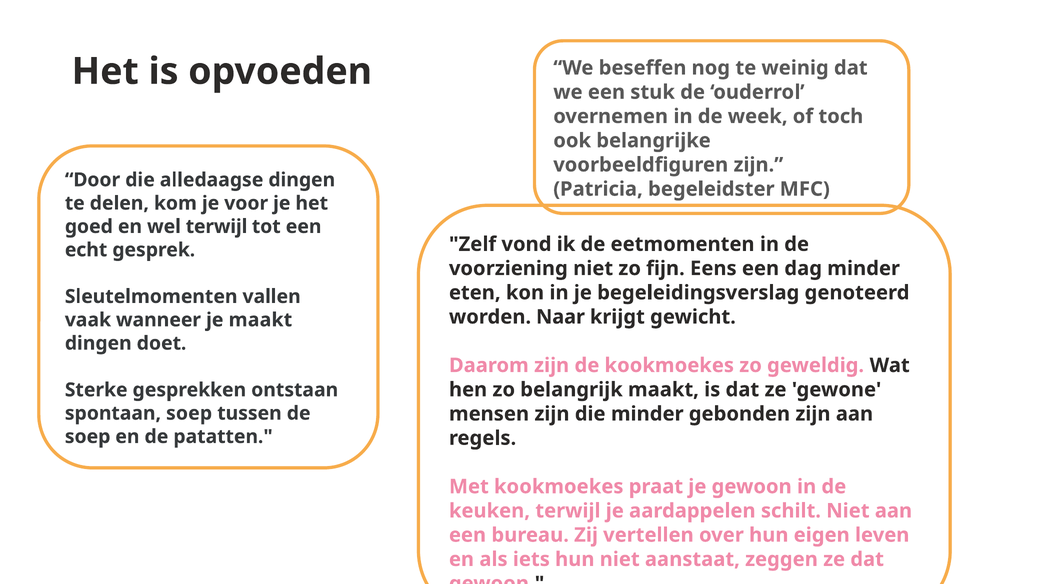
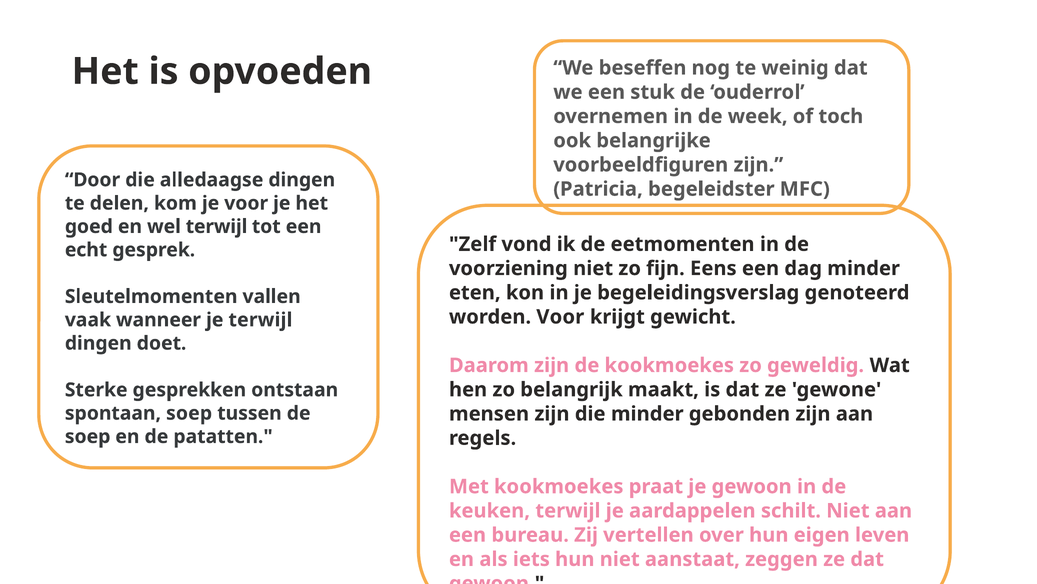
worden Naar: Naar -> Voor (560, 317)
je maakt: maakt -> terwijl (260, 320)
